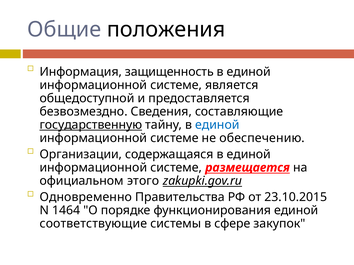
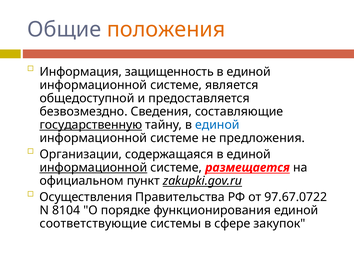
положения colour: black -> orange (166, 30)
обеспечению: обеспечению -> предложения (262, 138)
информационной underline: none -> present (93, 168)
этого: этого -> пункт (143, 181)
Одновременно: Одновременно -> Осуществления (86, 198)
23.10.2015: 23.10.2015 -> 97.67.0722 (296, 198)
1464: 1464 -> 8104 (66, 211)
